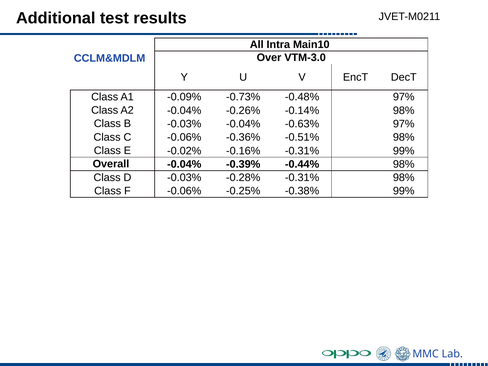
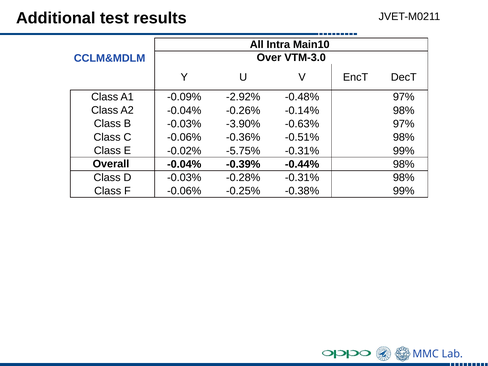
-0.73%: -0.73% -> -2.92% (243, 97)
-0.03% -0.04%: -0.04% -> -3.90% (243, 124)
-0.16%: -0.16% -> -5.75% (243, 151)
